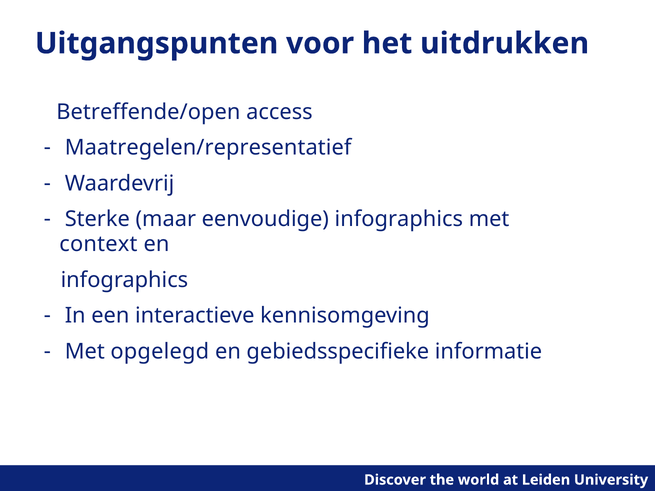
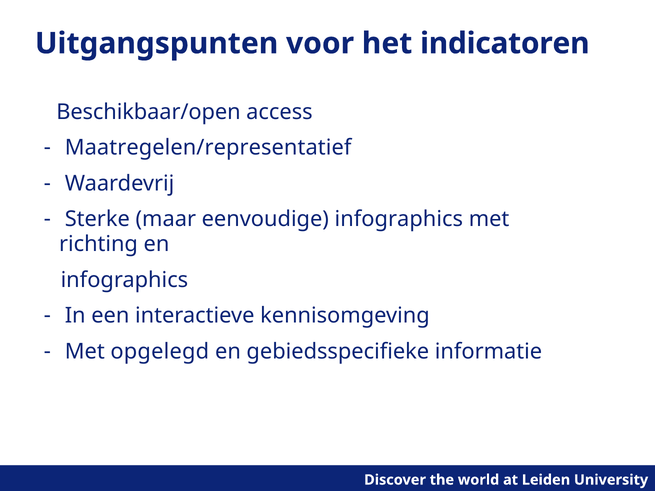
uitdrukken: uitdrukken -> indicatoren (505, 43)
Betreffende/open: Betreffende/open -> Beschikbaar/open (148, 112)
context: context -> richting (99, 244)
